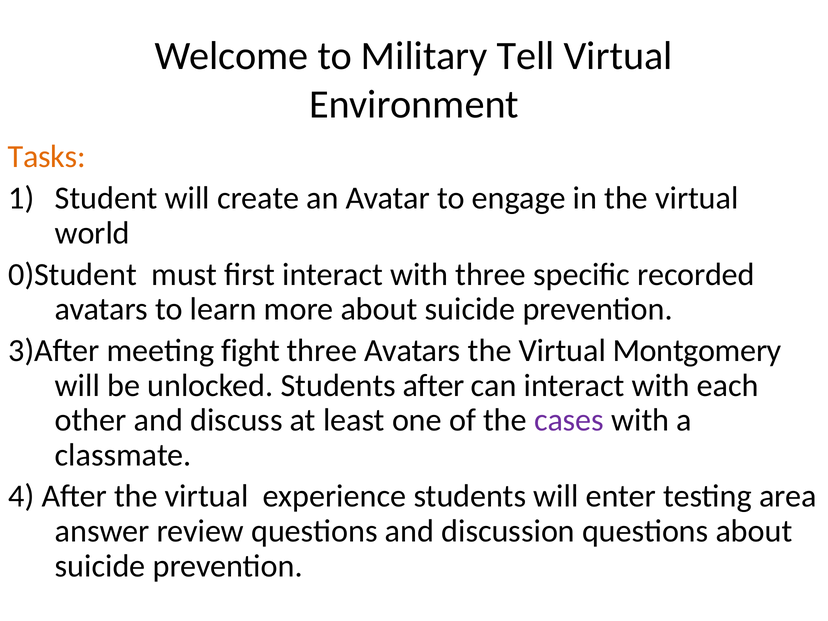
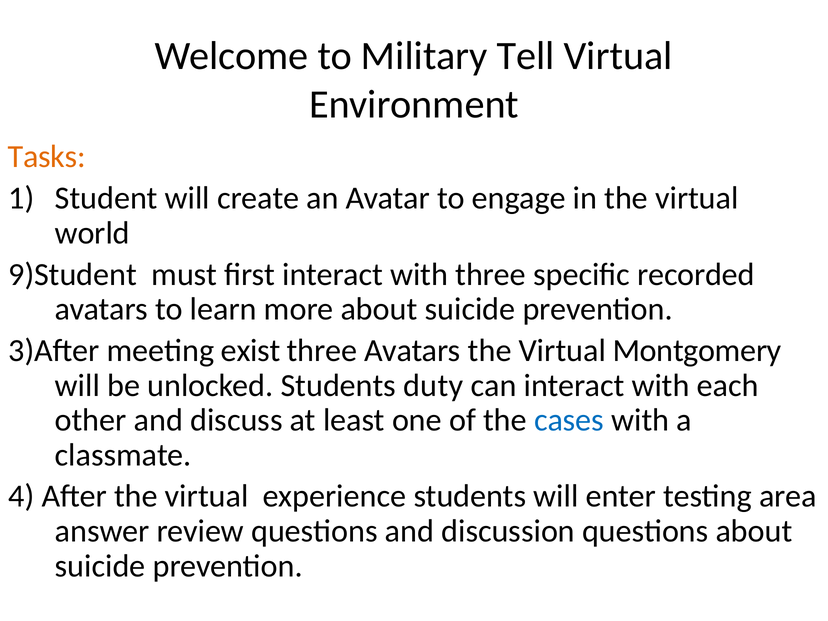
0)Student: 0)Student -> 9)Student (73, 274)
fight: fight -> exist (251, 351)
Students after: after -> duty (433, 385)
cases colour: purple -> blue (569, 420)
